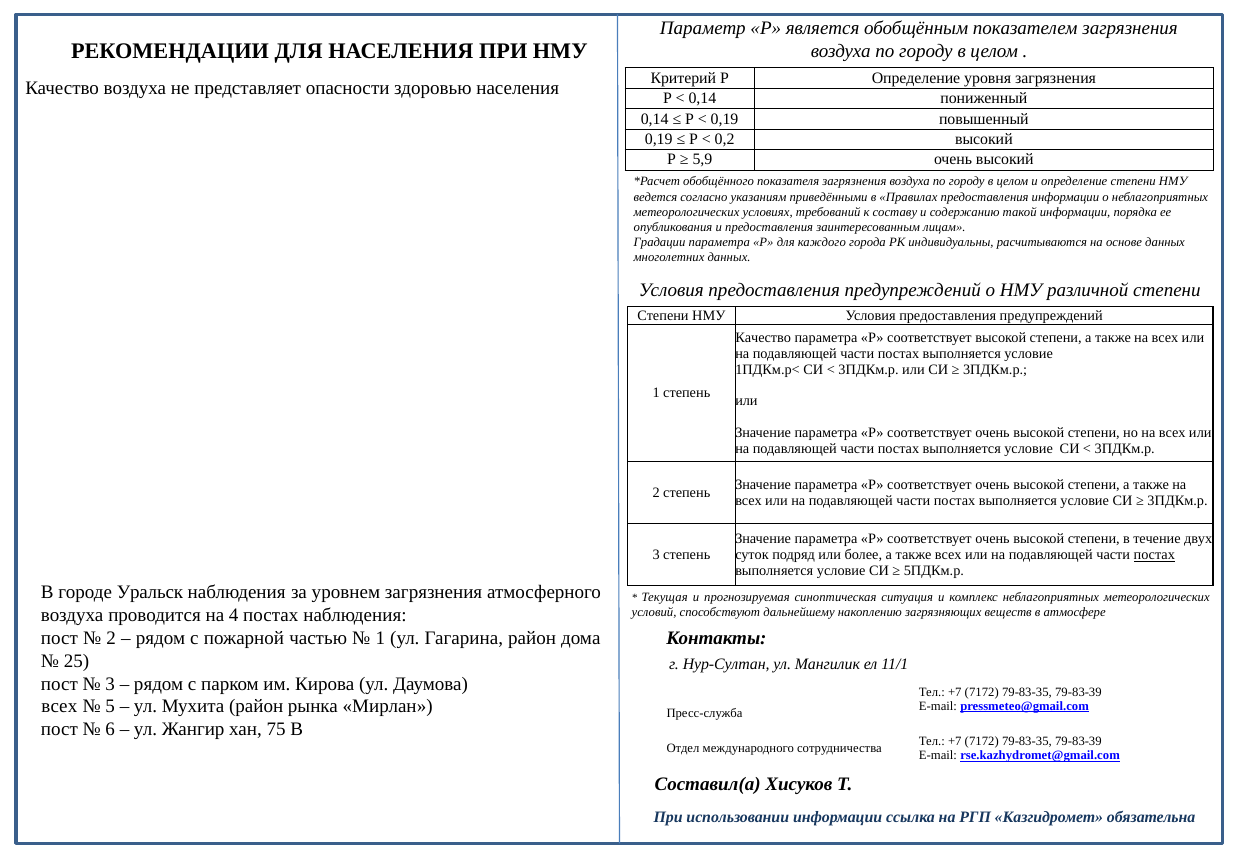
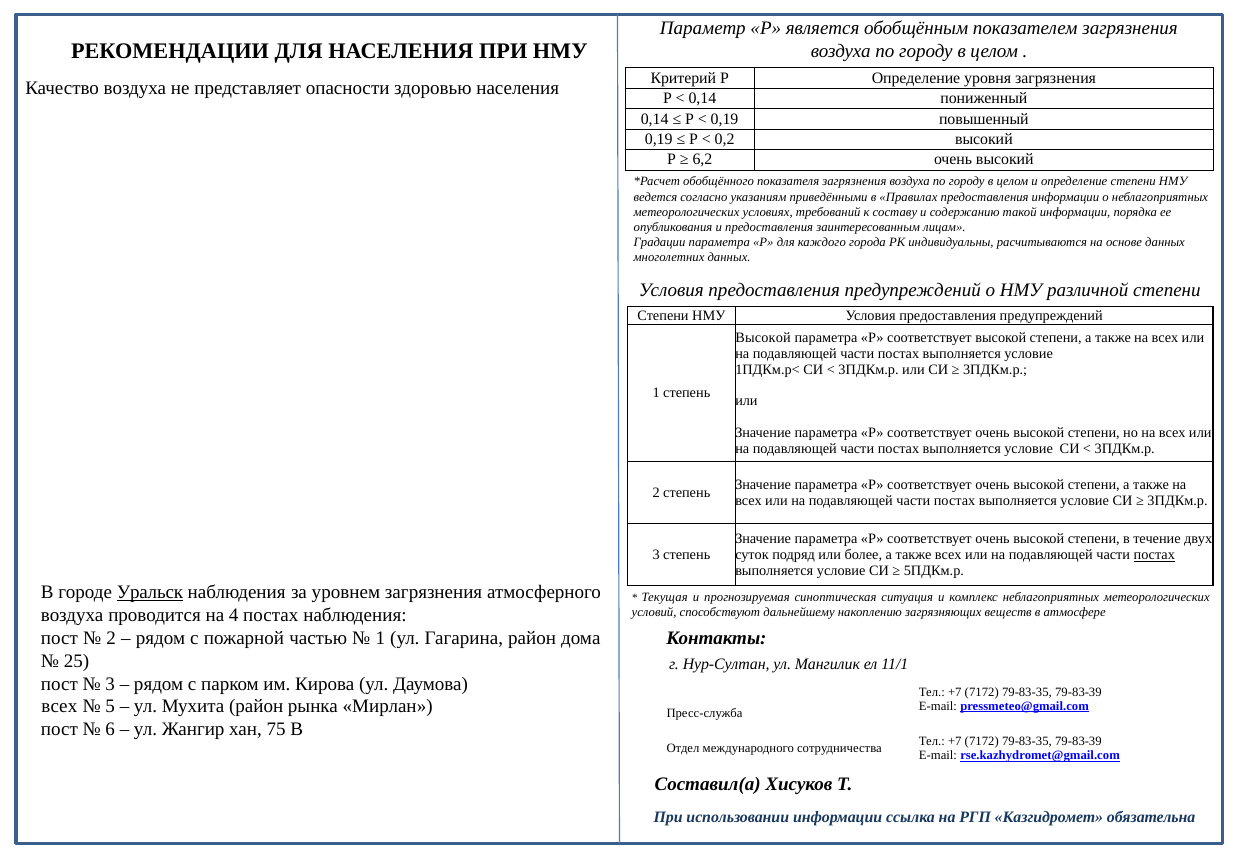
5,9: 5,9 -> 6,2 (702, 160)
Качество: Качество -> Высокой (763, 337)
Уральск underline: none -> present (150, 592)
